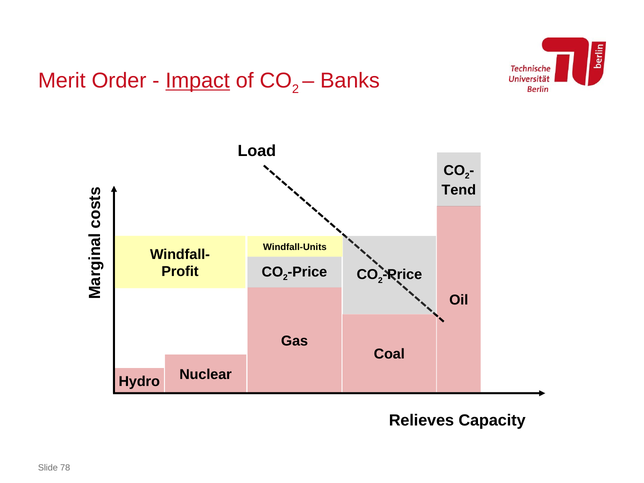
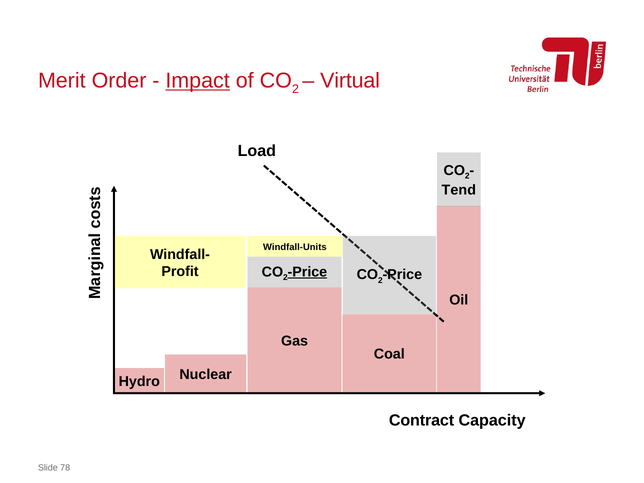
Banks: Banks -> Virtual (350, 81)
Price underline: none -> present (307, 272)
Relieves: Relieves -> Contract (422, 420)
